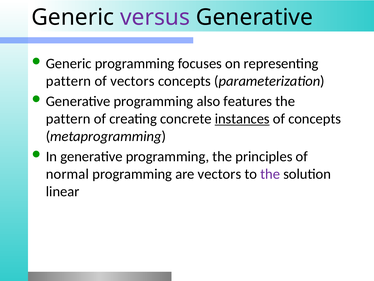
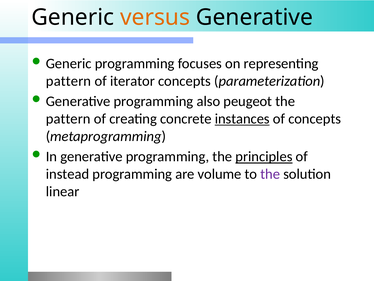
versus colour: purple -> orange (155, 17)
of vectors: vectors -> iterator (132, 81)
features: features -> peugeot (248, 101)
principles underline: none -> present (264, 156)
normal: normal -> instead (67, 174)
are vectors: vectors -> volume (220, 174)
